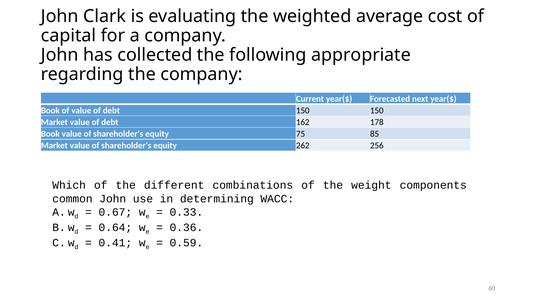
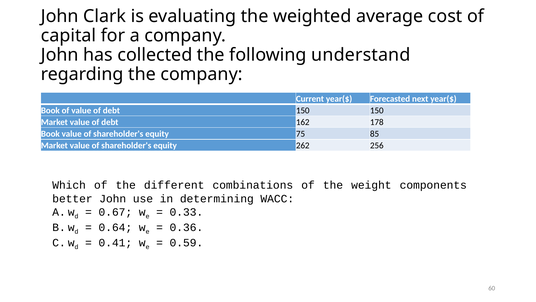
appropriate: appropriate -> understand (361, 55)
common: common -> better (72, 198)
